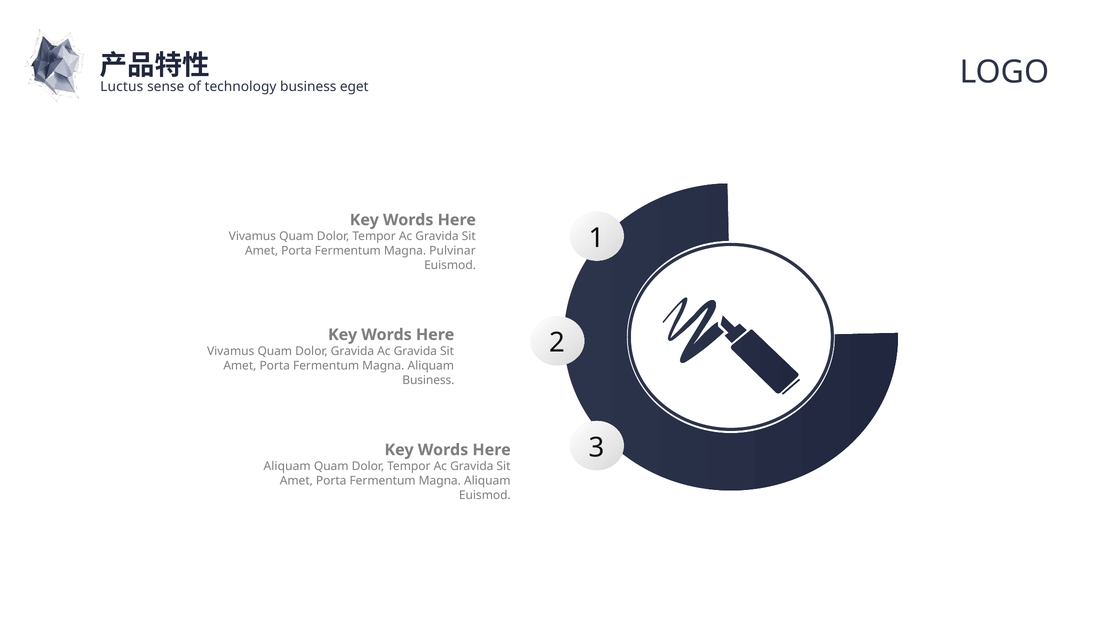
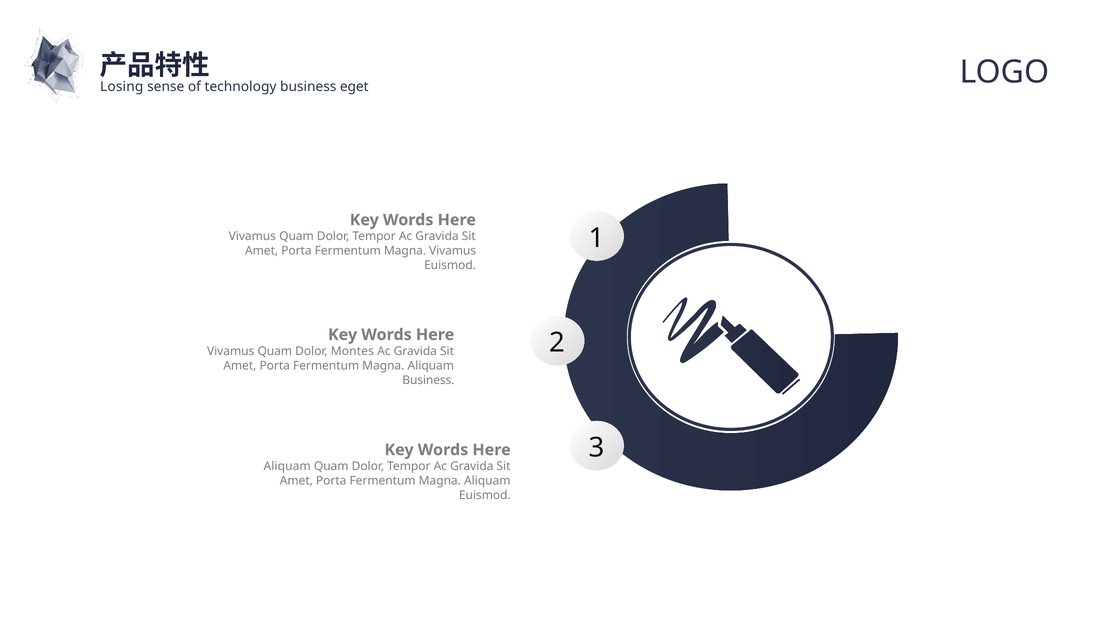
Luctus: Luctus -> Losing (122, 87)
Magna Pulvinar: Pulvinar -> Vivamus (453, 251)
Dolor Gravida: Gravida -> Montes (352, 351)
